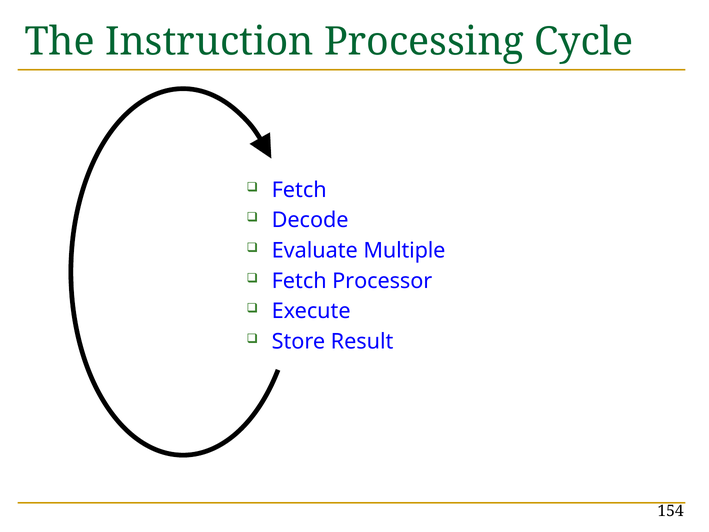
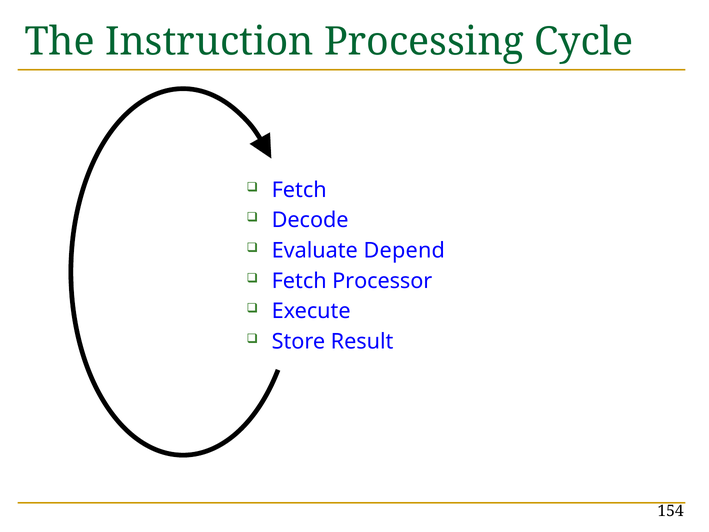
Multiple: Multiple -> Depend (404, 251)
